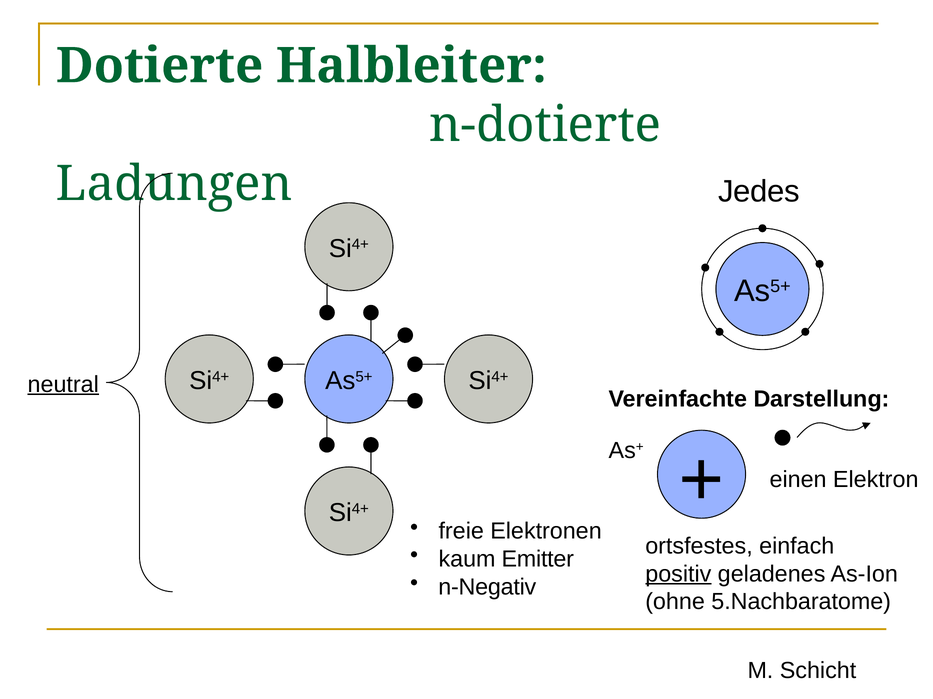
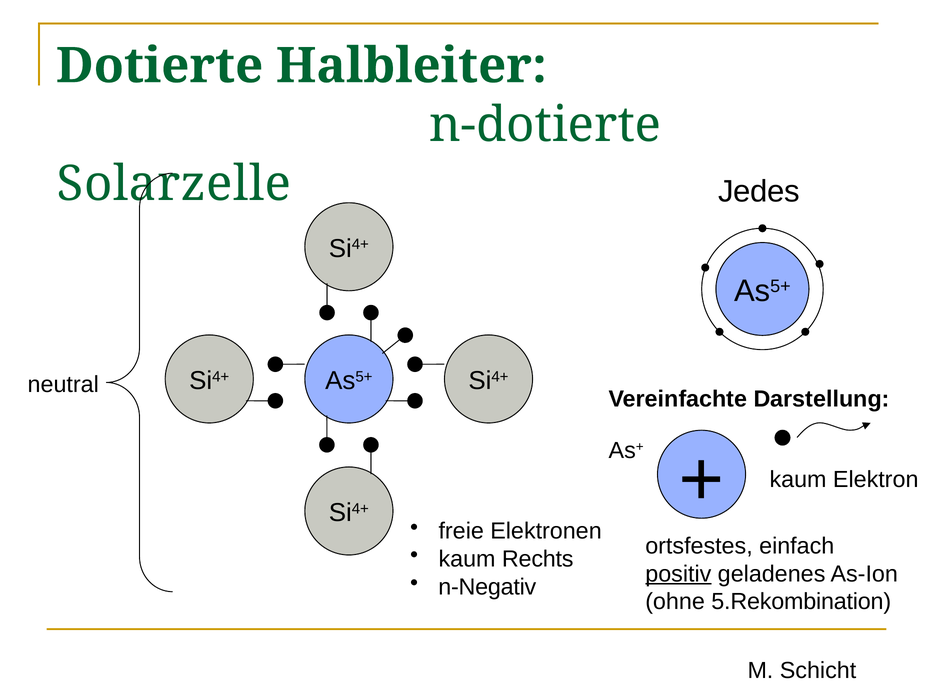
Ladungen: Ladungen -> Solarzelle (174, 184)
neutral underline: present -> none (63, 385)
einen: einen -> kaum (798, 480)
Emitter: Emitter -> Rechts (538, 560)
5.Nachbaratome: 5.Nachbaratome -> 5.Rekombination (801, 602)
